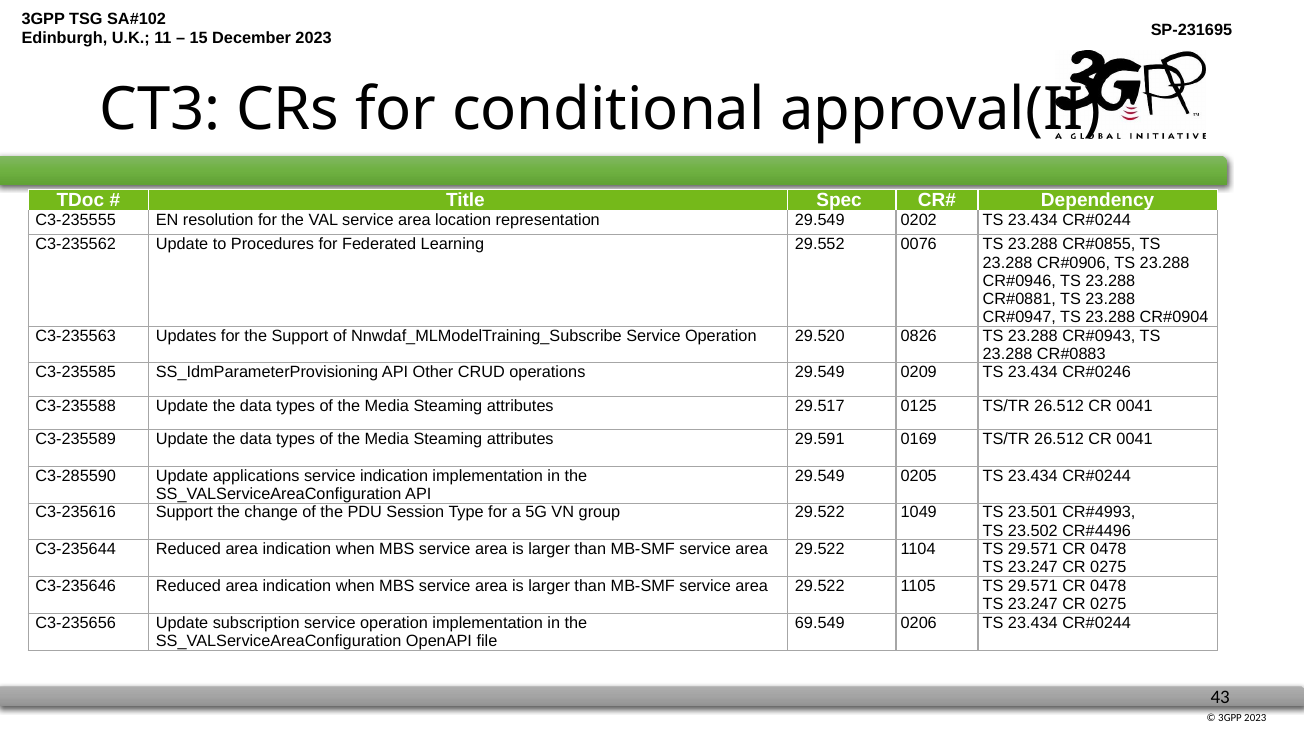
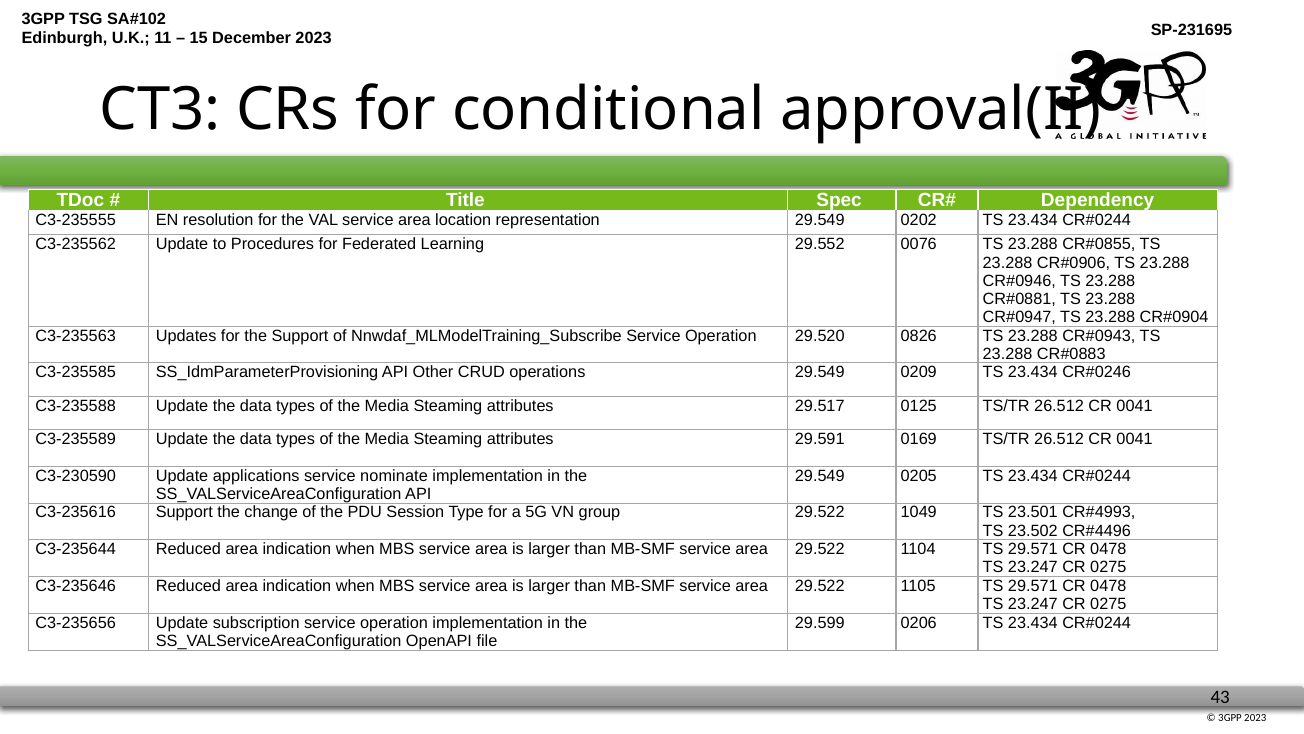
C3-285590: C3-285590 -> C3-230590 (76, 475)
service indication: indication -> nominate (394, 475)
69.549: 69.549 -> 29.599 (820, 623)
